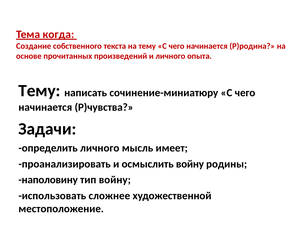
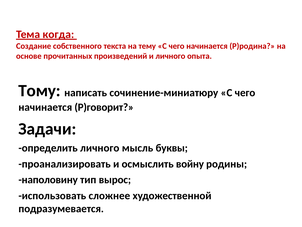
Тему: Тему -> Тому (39, 91)
Р)чувства: Р)чувства -> Р)говорит (104, 107)
имеет: имеет -> буквы (172, 148)
тип войну: войну -> вырос (115, 179)
местоположение: местоположение -> подразумевается (61, 208)
